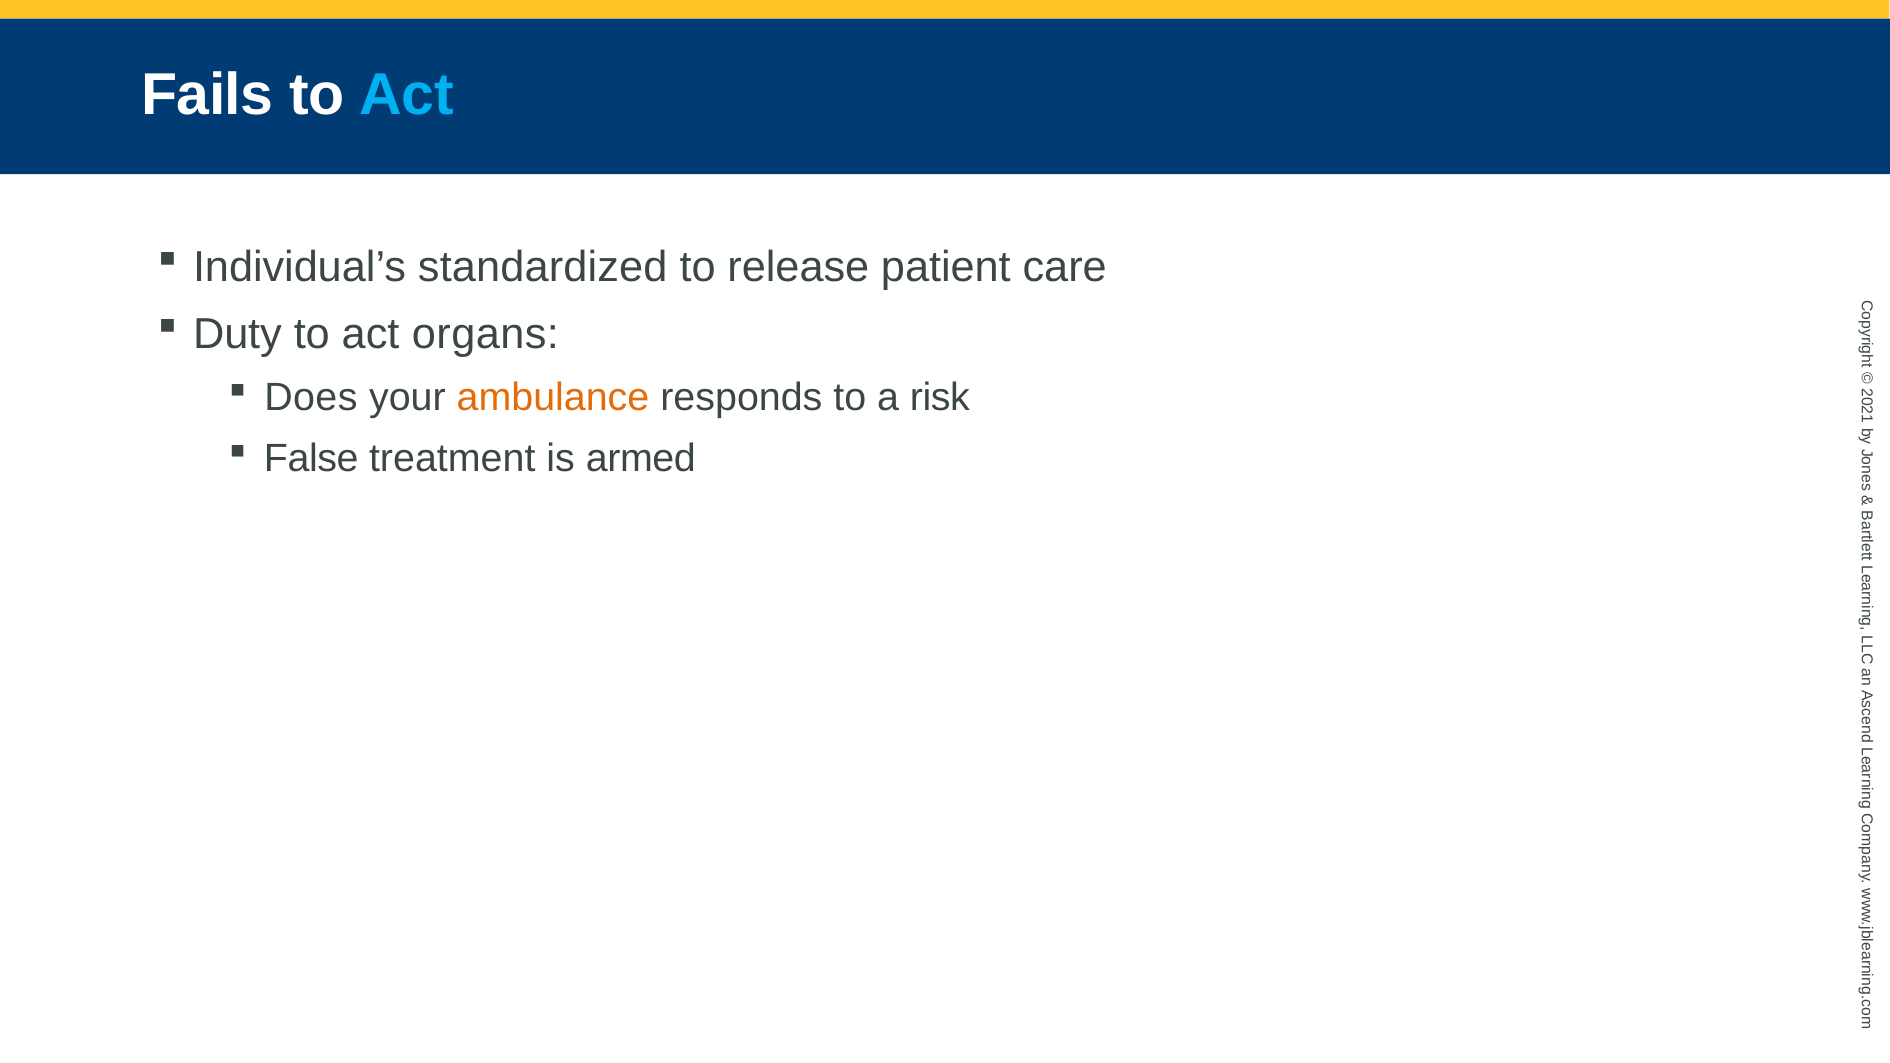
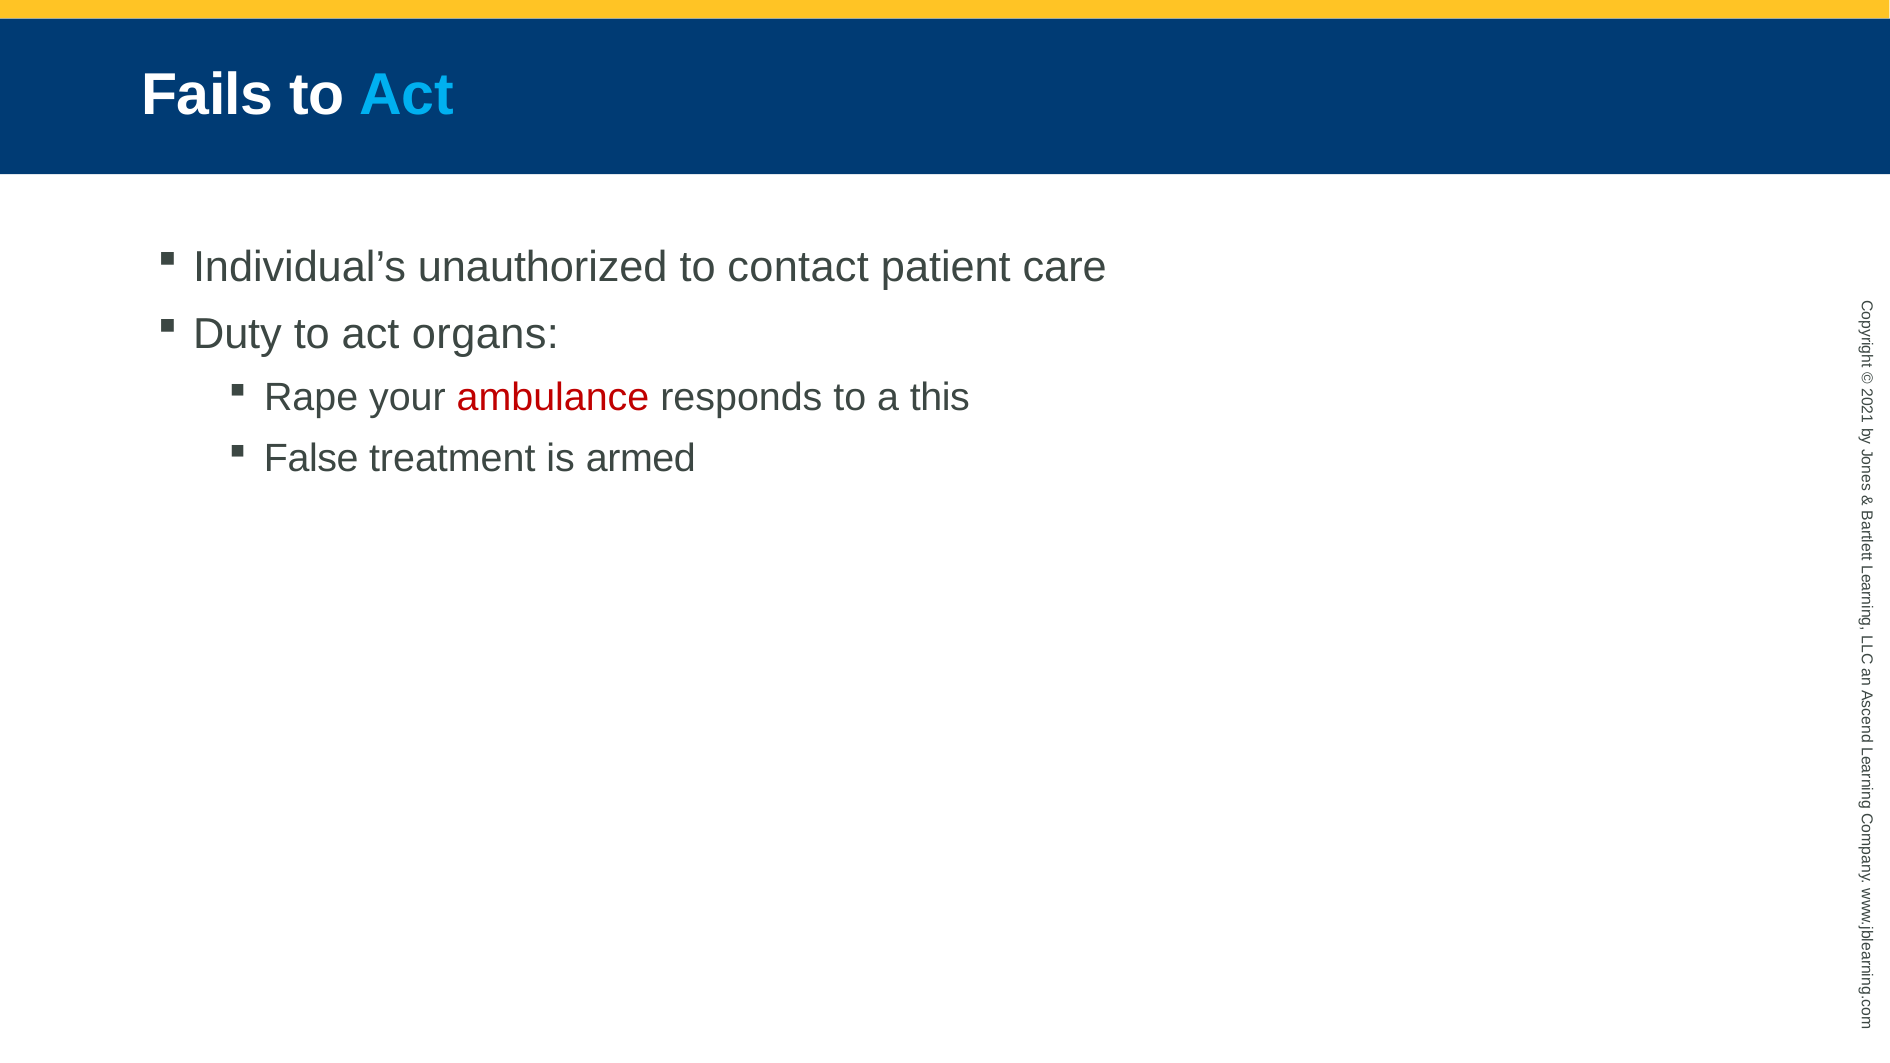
standardized: standardized -> unauthorized (543, 267)
release: release -> contact (798, 267)
Does: Does -> Rape (311, 397)
ambulance colour: orange -> red (553, 397)
risk: risk -> this (940, 397)
